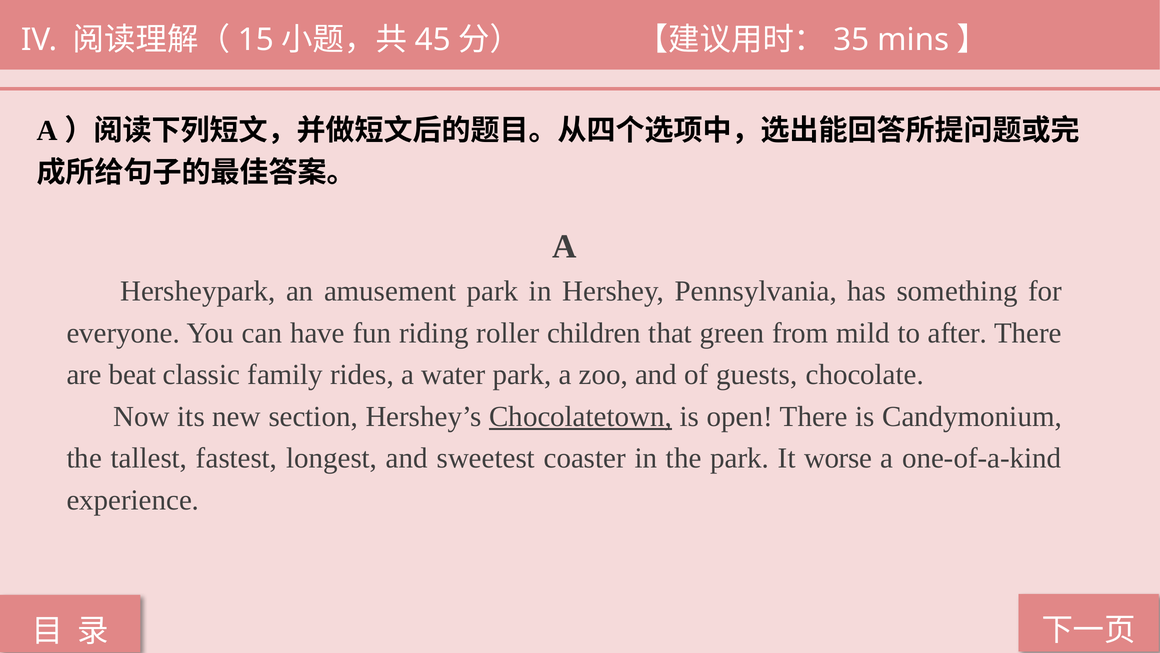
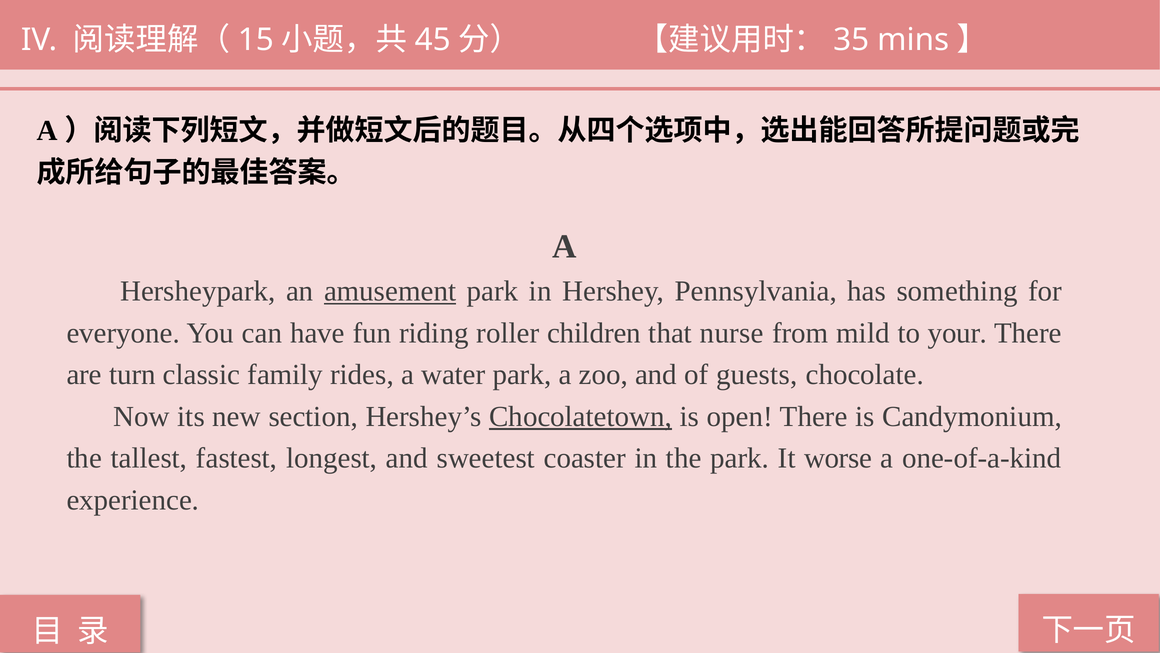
amusement underline: none -> present (390, 291)
green: green -> nurse (732, 333)
after: after -> your (958, 333)
beat: beat -> turn (132, 374)
